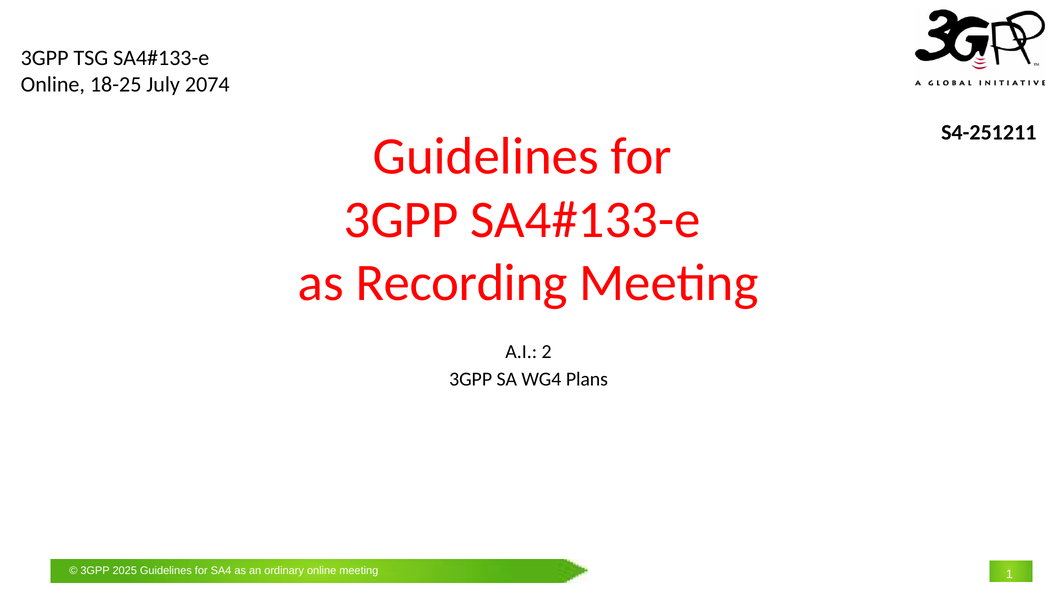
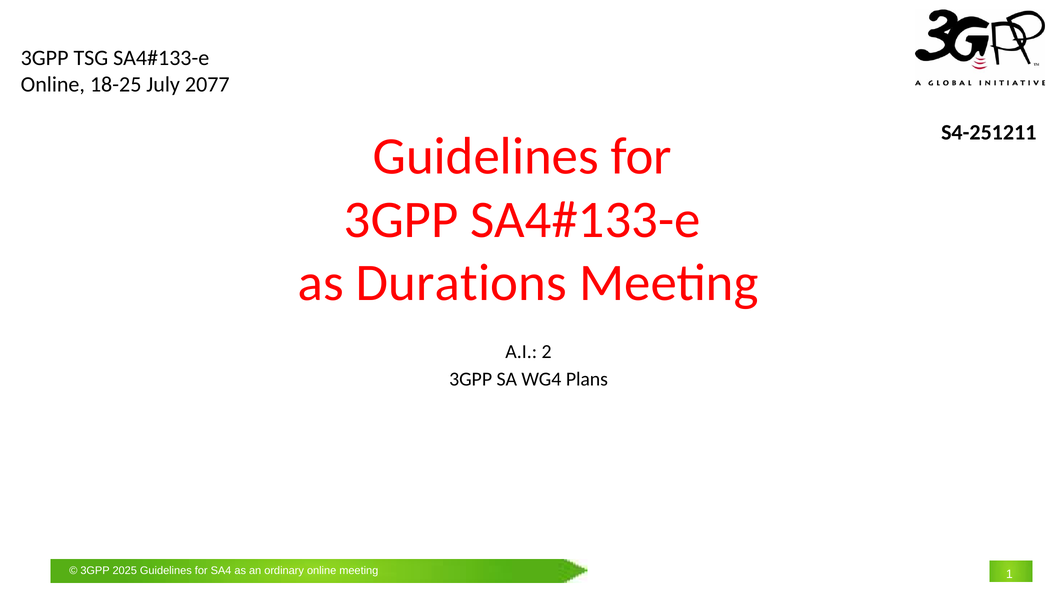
2074: 2074 -> 2077 (207, 85)
Recording: Recording -> Durations (461, 283)
